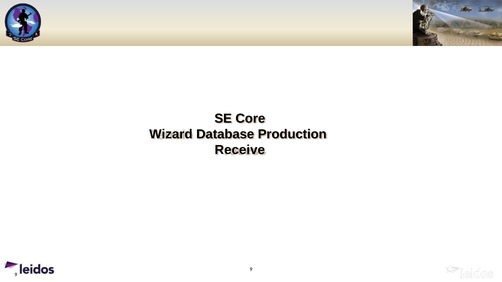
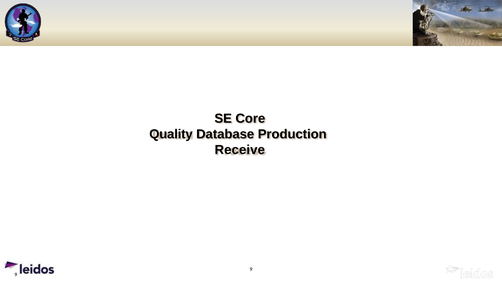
Wizard: Wizard -> Quality (171, 134)
